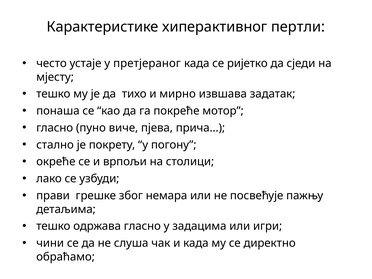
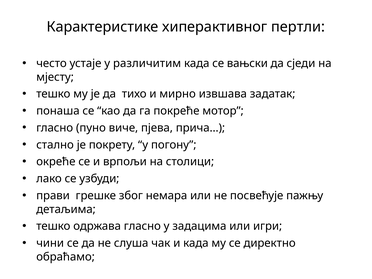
претјераног: претјераног -> различитим (147, 63)
ријетко: ријетко -> вањски (247, 63)
